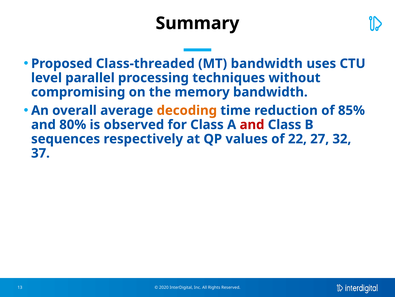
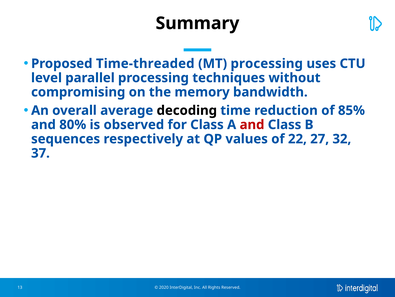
Class-threaded: Class-threaded -> Time-threaded (145, 63)
MT bandwidth: bandwidth -> processing (267, 63)
decoding colour: orange -> black (187, 110)
